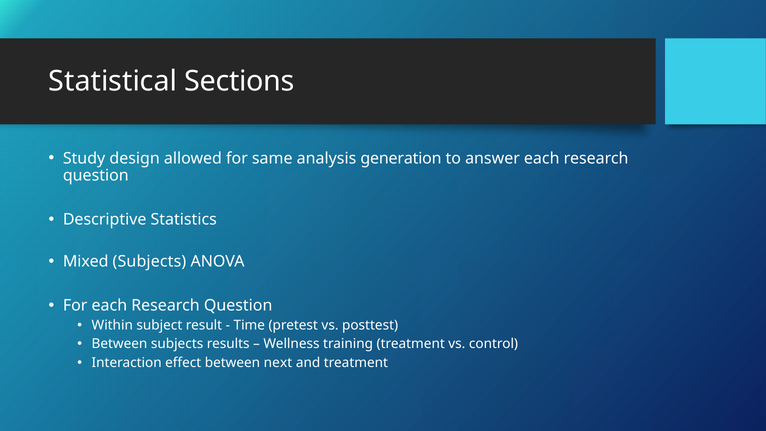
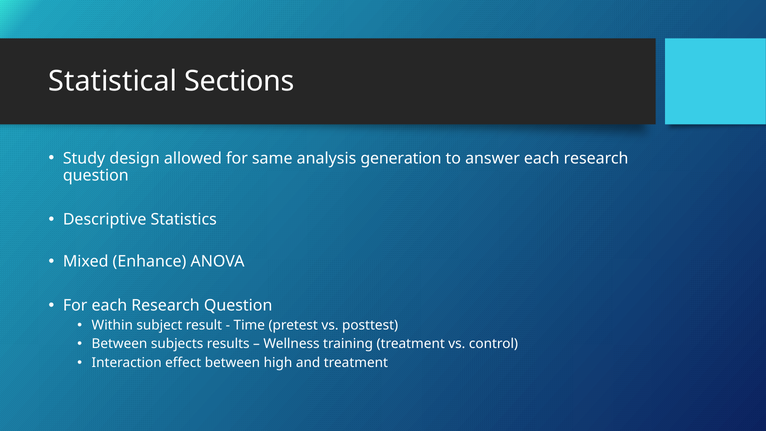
Mixed Subjects: Subjects -> Enhance (150, 261)
next: next -> high (278, 362)
